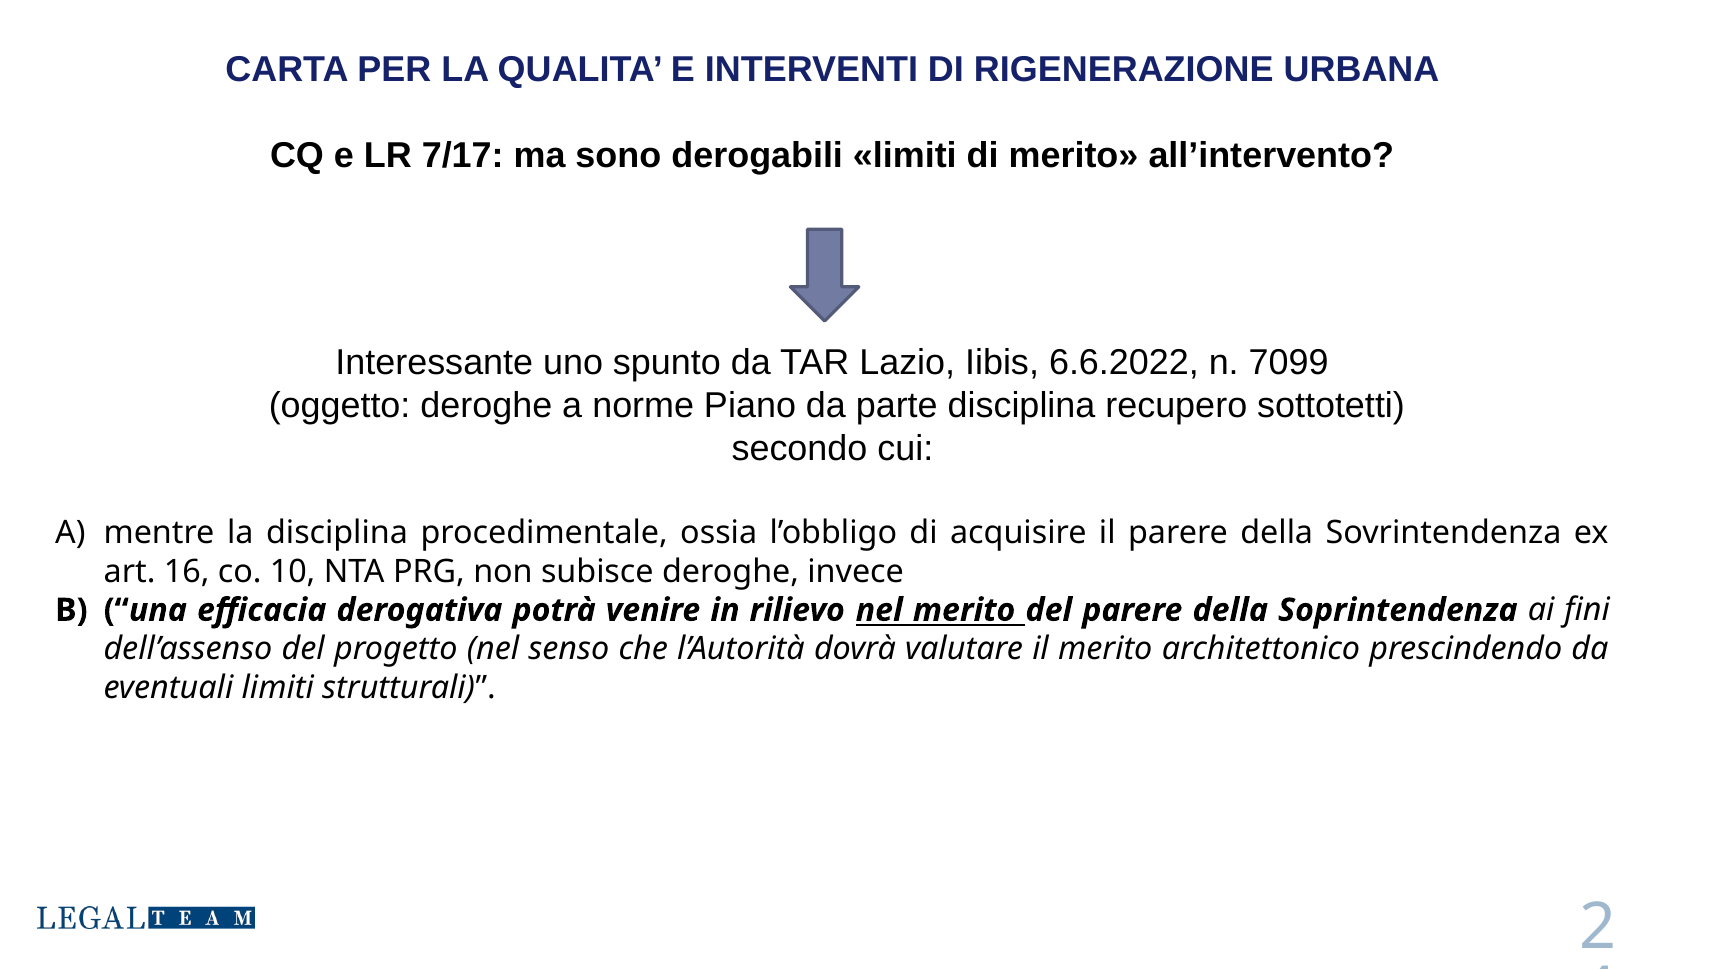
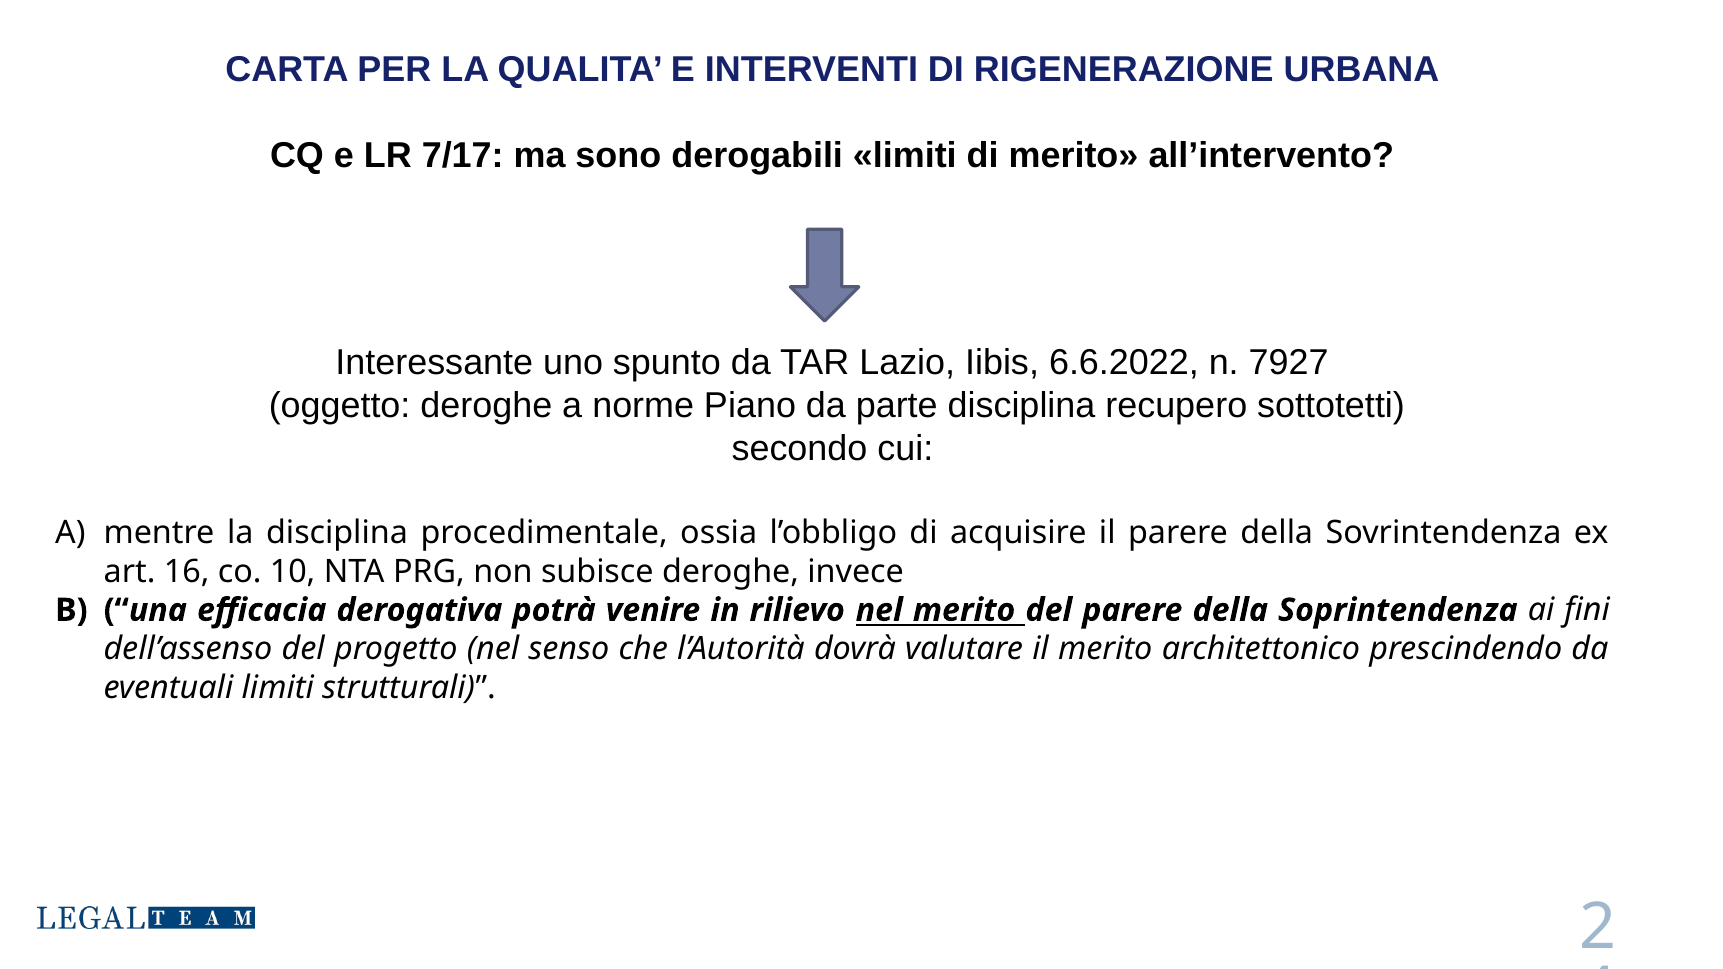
7099: 7099 -> 7927 (1289, 363)
